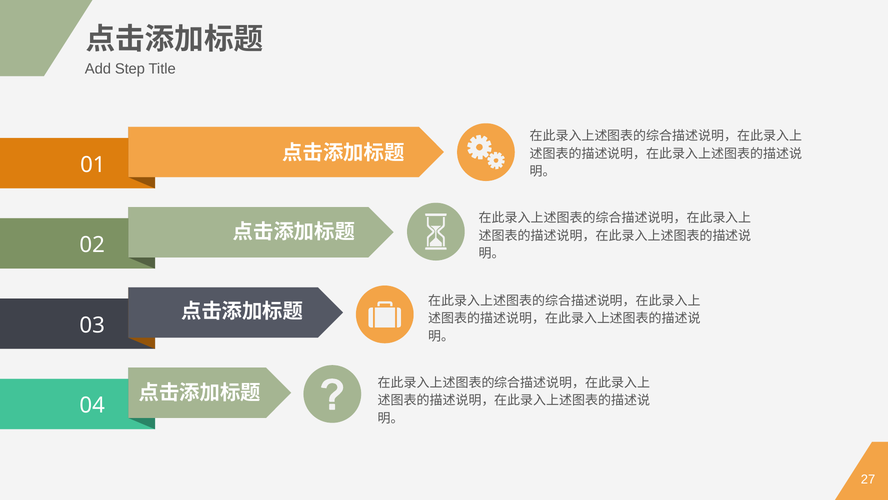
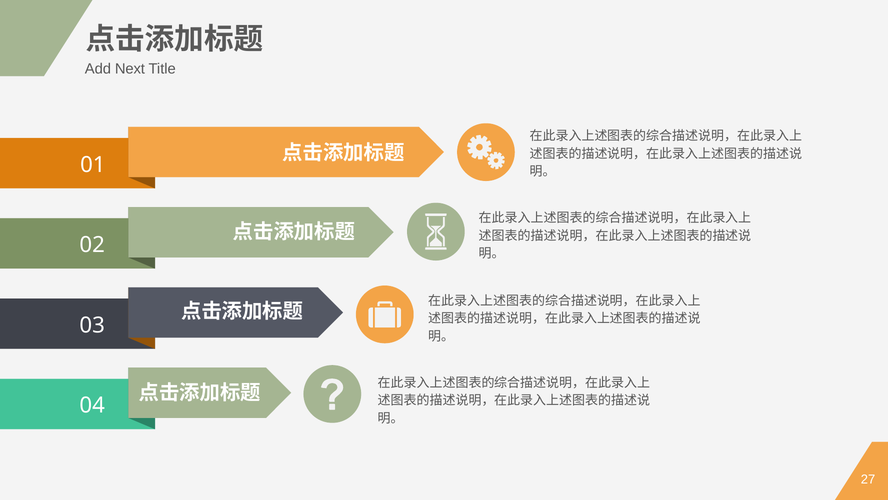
Step: Step -> Next (130, 69)
